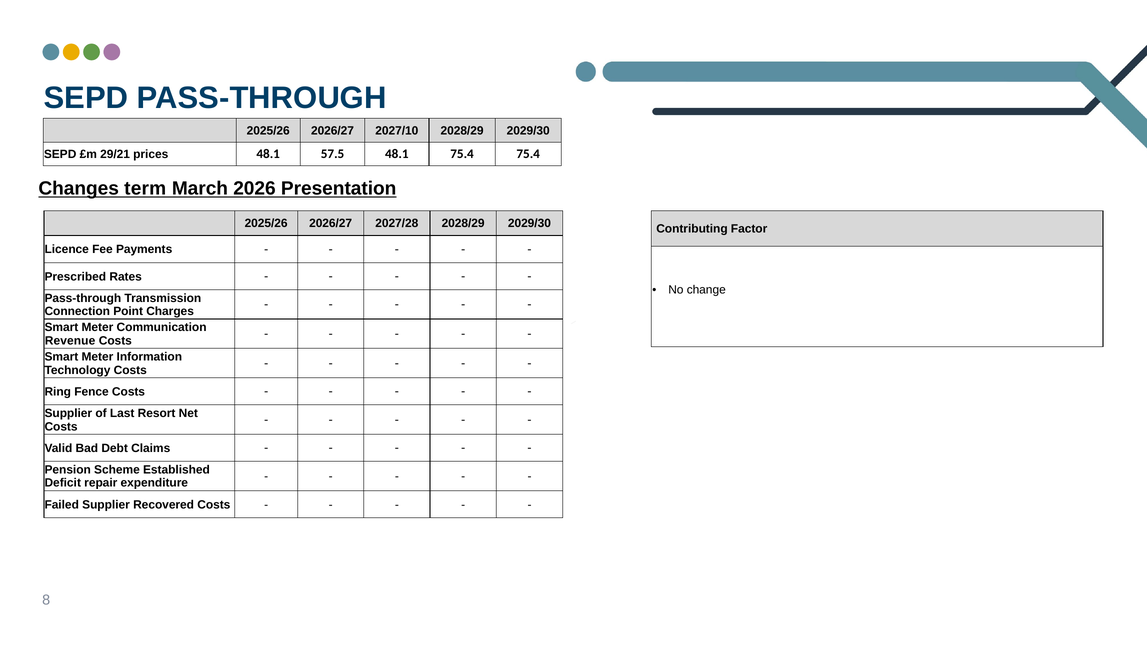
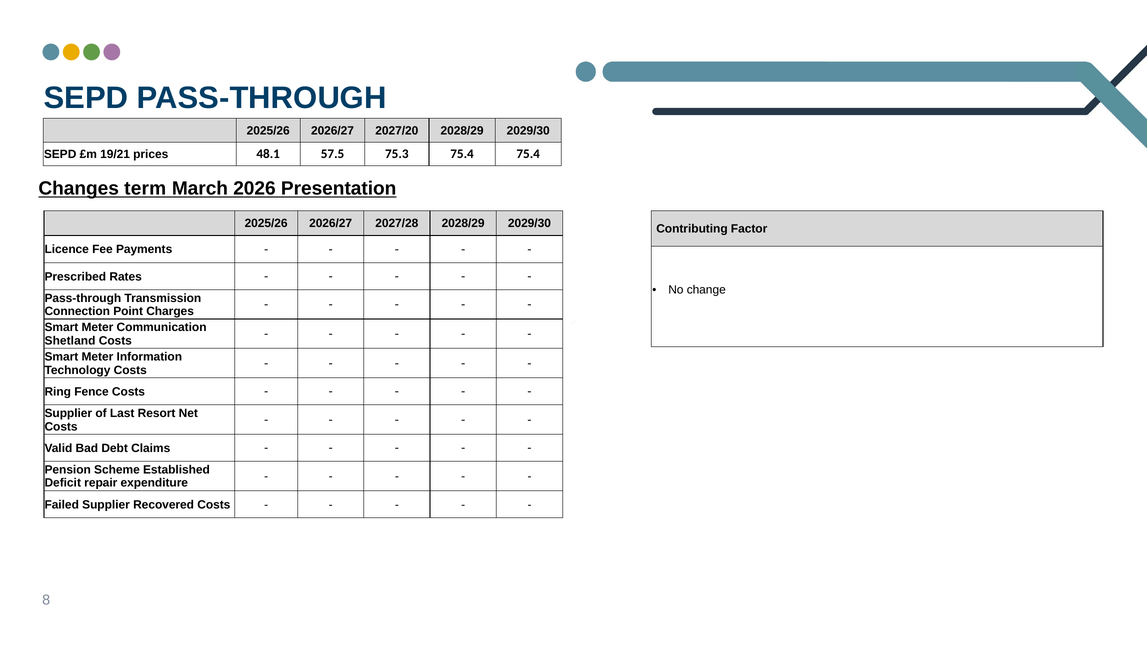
2027/10: 2027/10 -> 2027/20 (397, 131)
29/21: 29/21 -> 19/21 (115, 155)
57.5 48.1: 48.1 -> 75.3 (397, 154)
Revenue: Revenue -> Shetland (70, 341)
